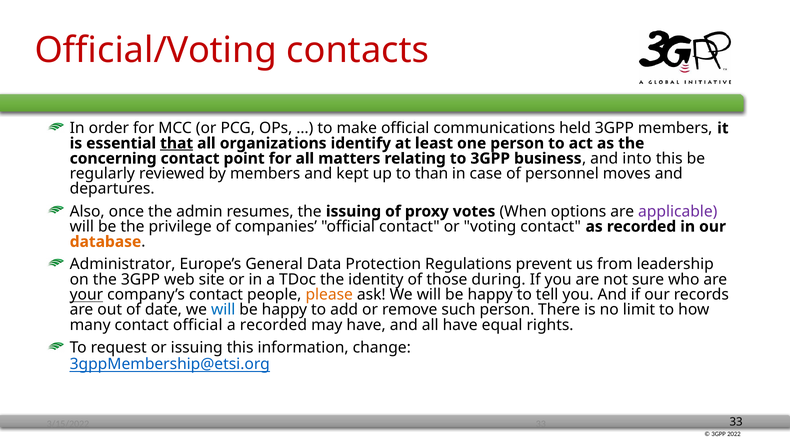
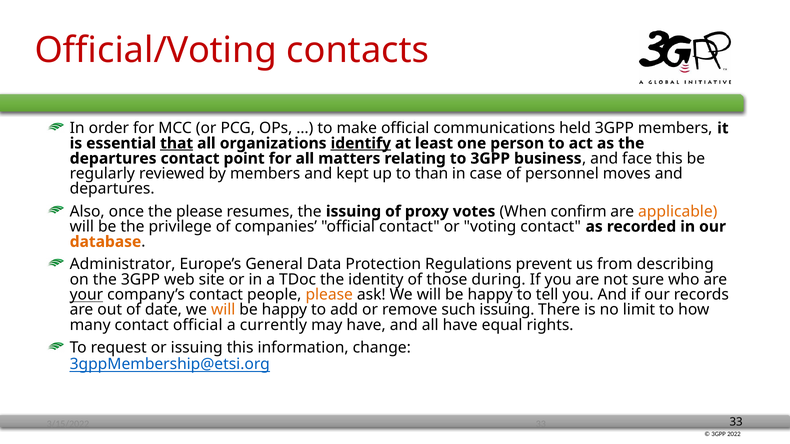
identify underline: none -> present (361, 143)
concerning: concerning -> departures (113, 159)
into: into -> face (637, 159)
the admin: admin -> please (199, 212)
options: options -> confirm (579, 212)
applicable colour: purple -> orange (678, 212)
leadership: leadership -> describing (675, 265)
will colour: blue -> orange (223, 310)
such person: person -> issuing (507, 310)
a recorded: recorded -> currently (273, 325)
